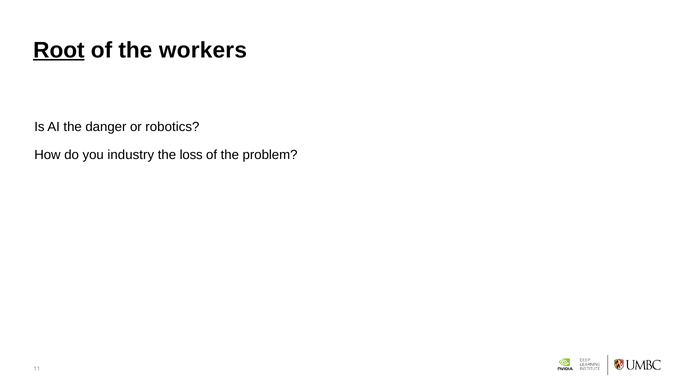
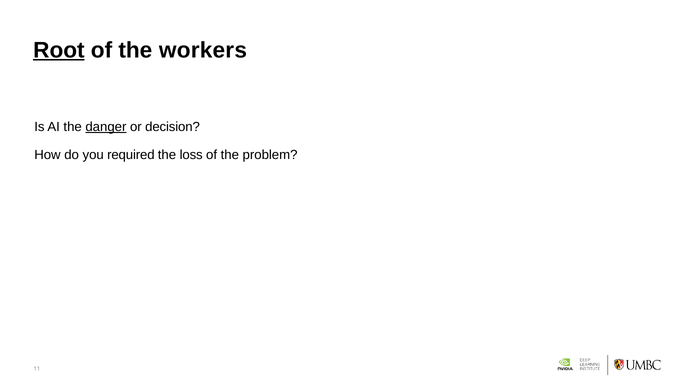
danger underline: none -> present (106, 127)
robotics: robotics -> decision (173, 127)
industry: industry -> required (131, 155)
